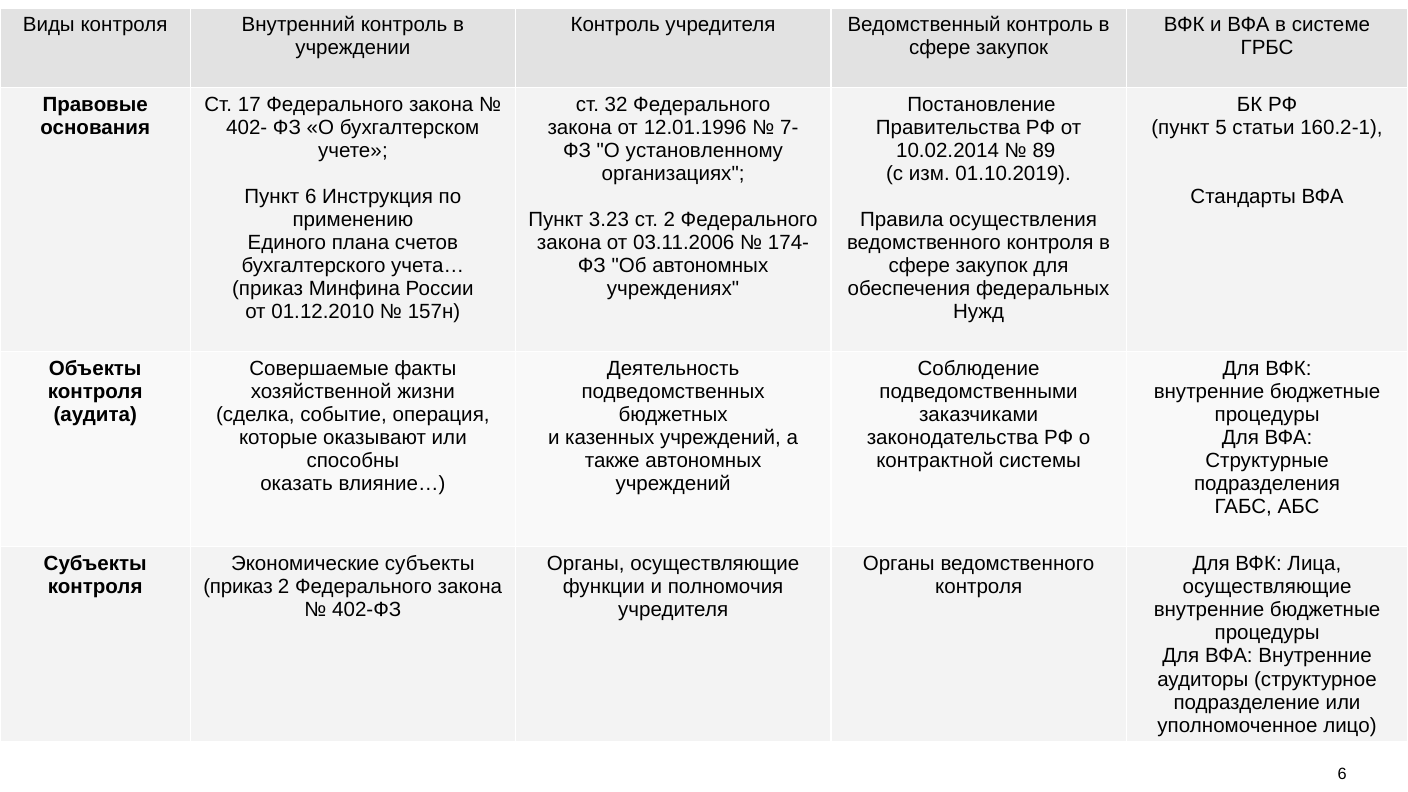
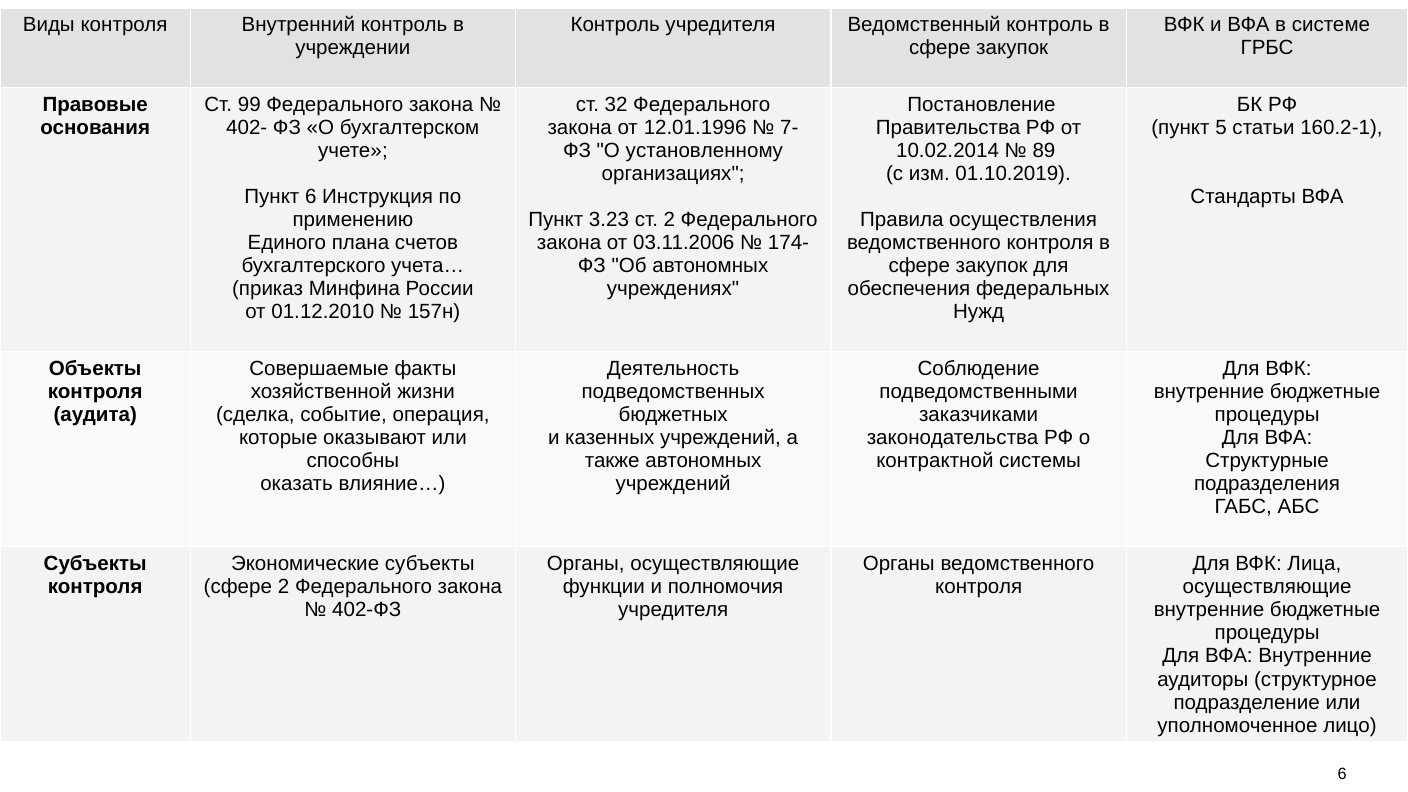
17: 17 -> 99 (249, 104)
приказ: приказ -> сфере (238, 587)
